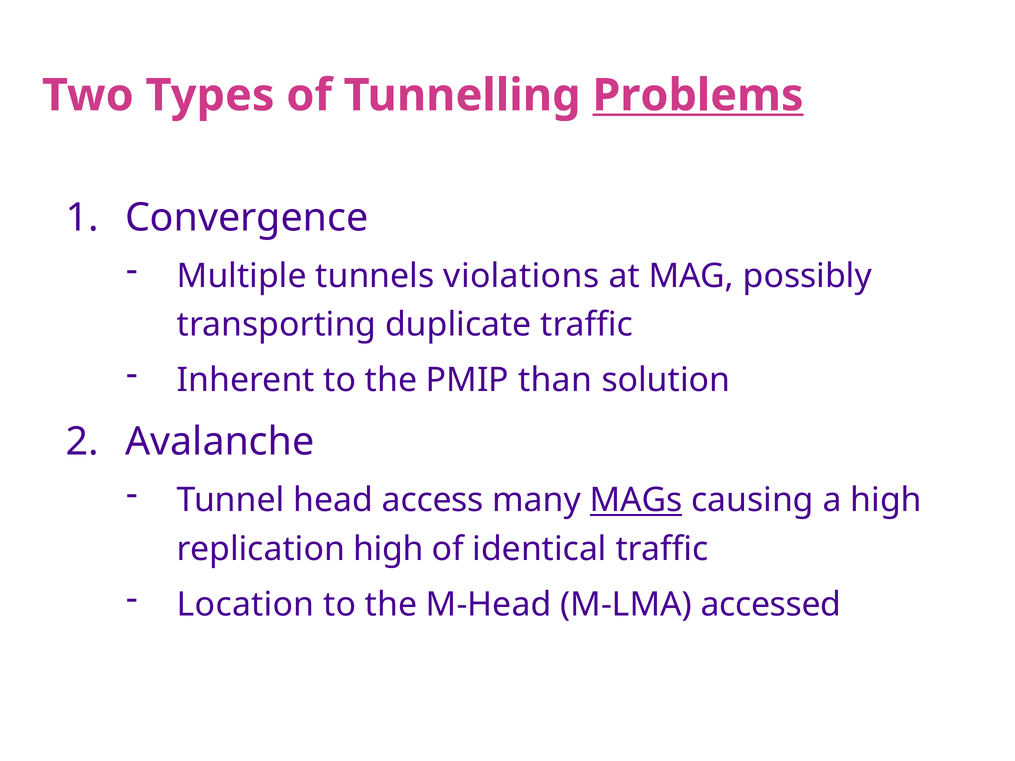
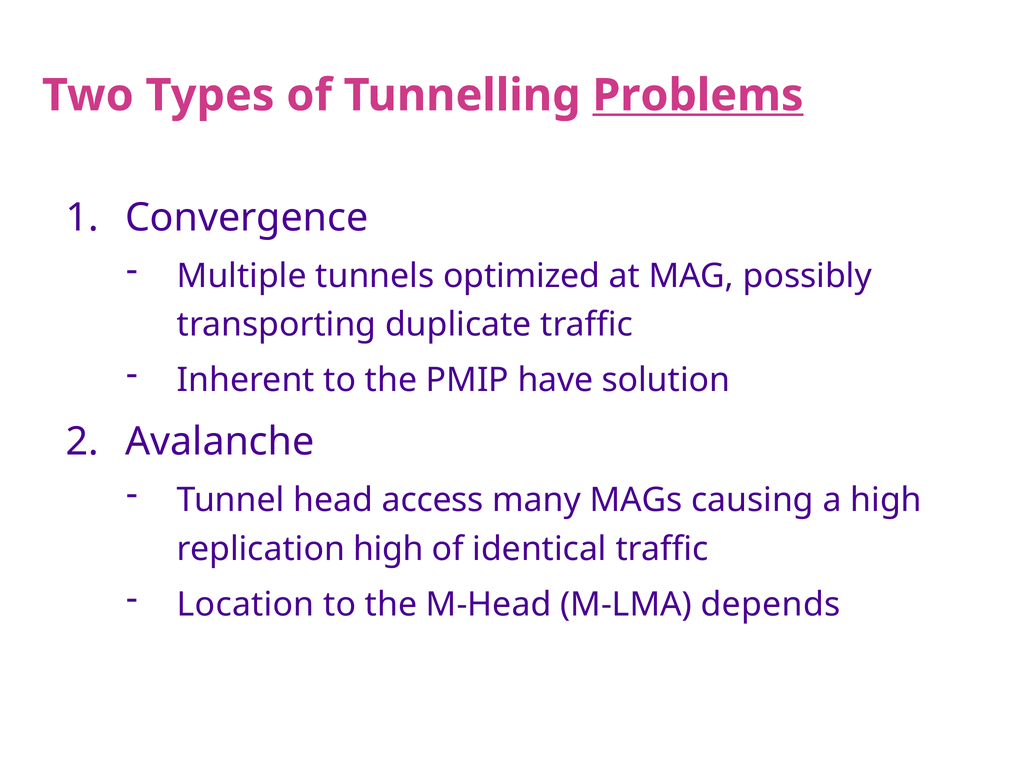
violations: violations -> optimized (522, 276)
than: than -> have (555, 380)
MAGs underline: present -> none (636, 500)
accessed: accessed -> depends (771, 605)
